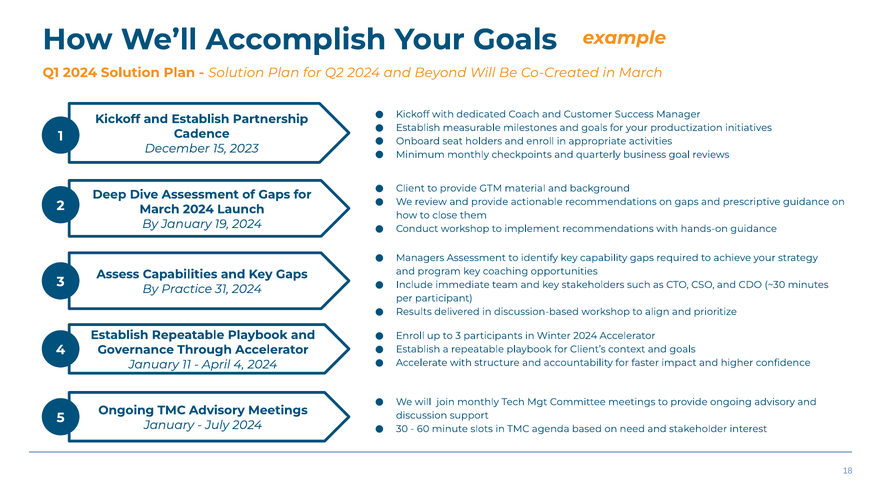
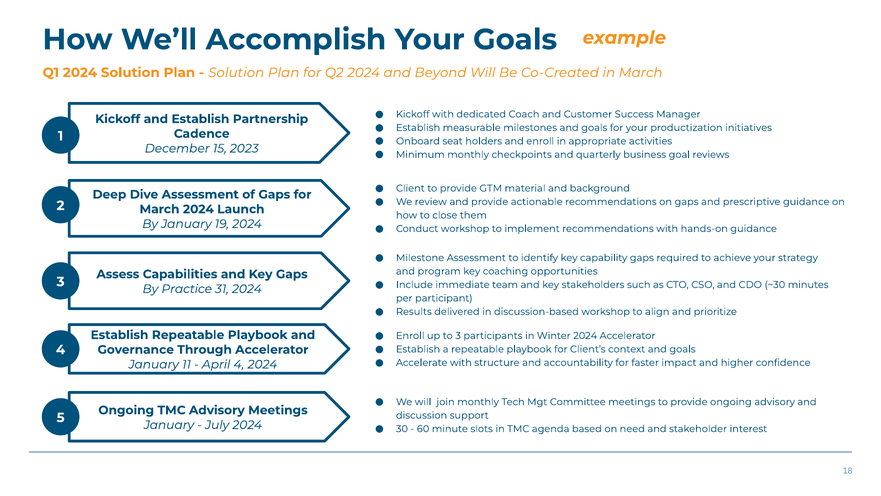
Managers: Managers -> Milestone (420, 258)
